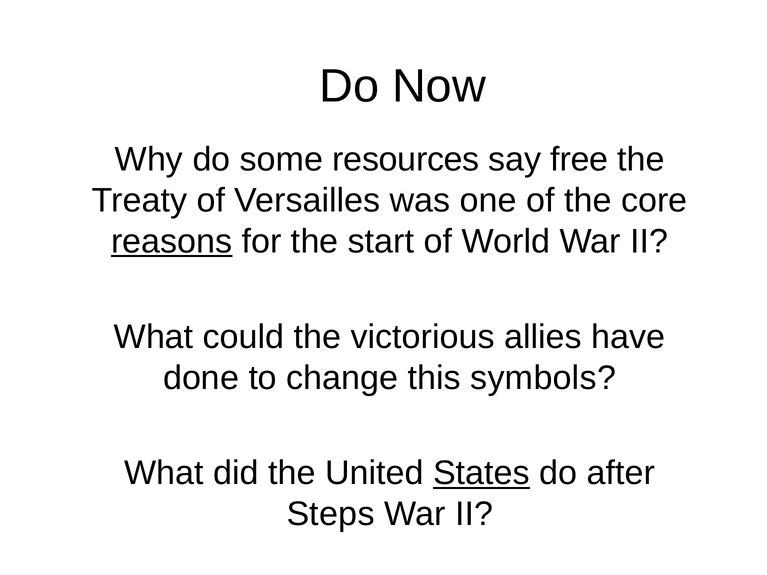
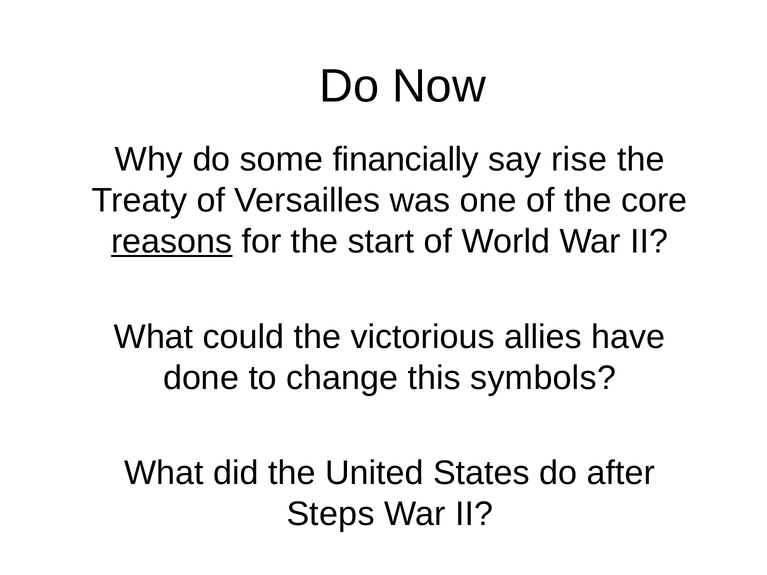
resources: resources -> financially (406, 160)
free: free -> rise (579, 160)
States underline: present -> none (481, 473)
